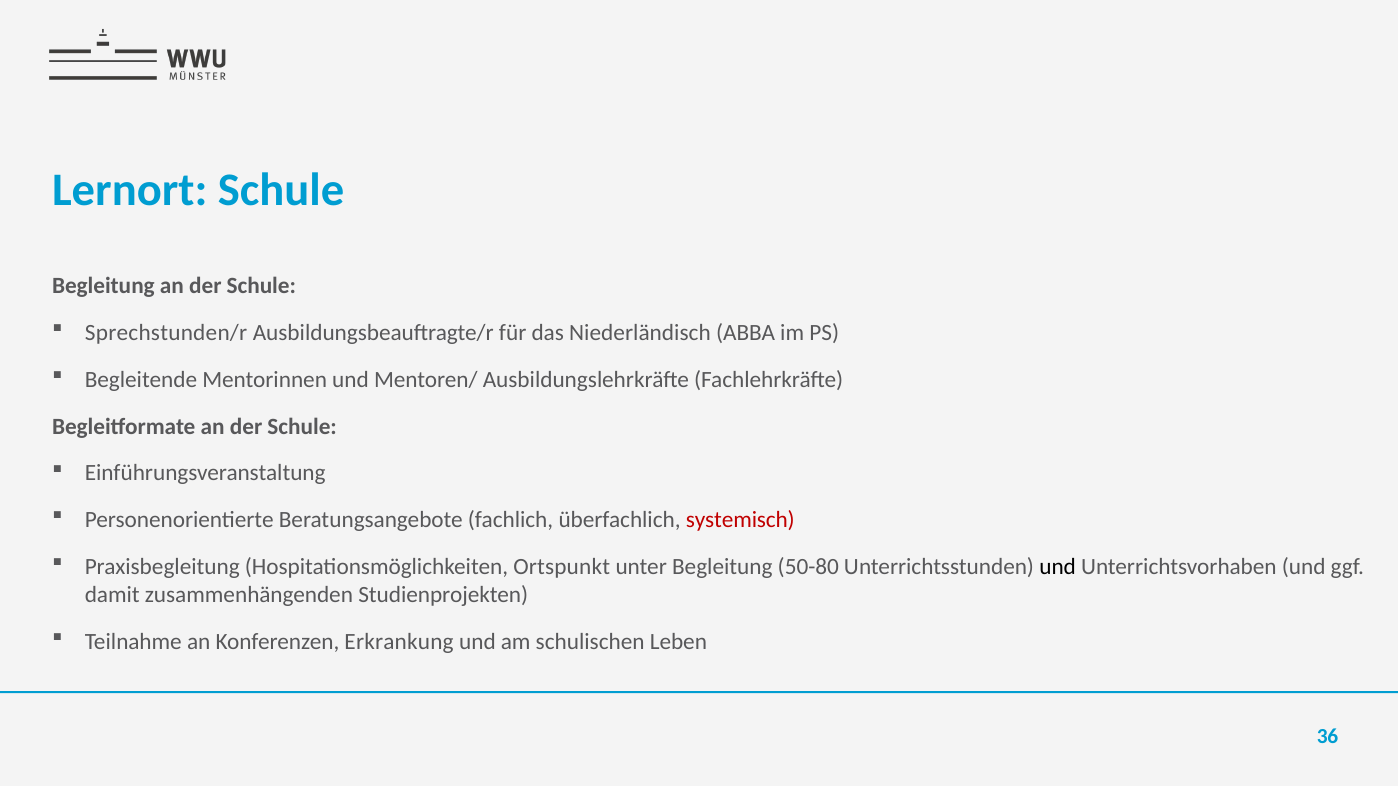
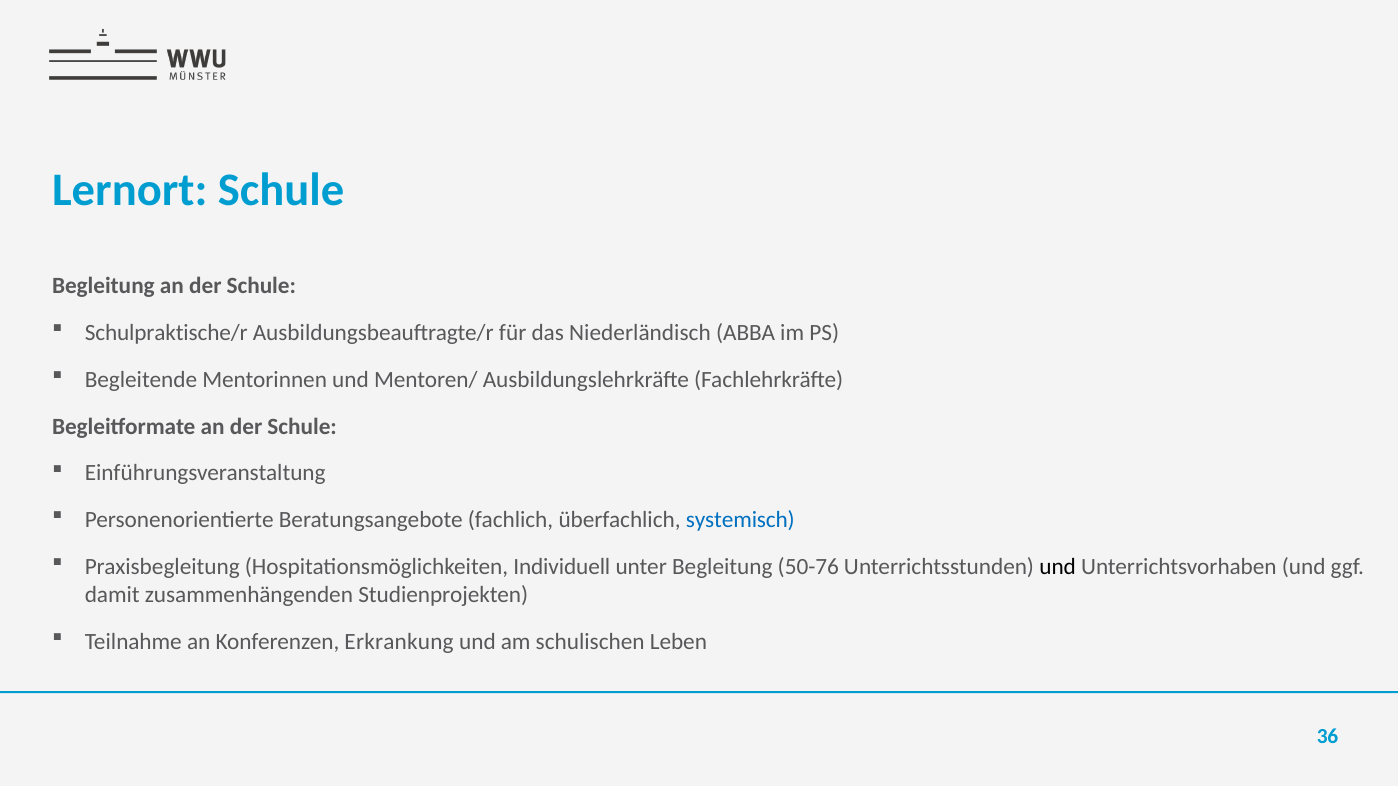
Sprechstunden/r: Sprechstunden/r -> Schulpraktische/r (166, 333)
systemisch colour: red -> blue (740, 520)
Ortspunkt: Ortspunkt -> Individuell (562, 567)
50-80: 50-80 -> 50-76 (808, 567)
